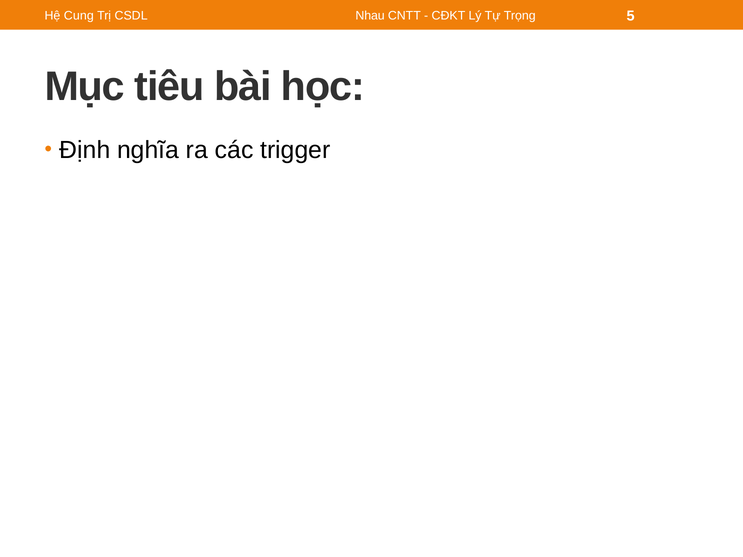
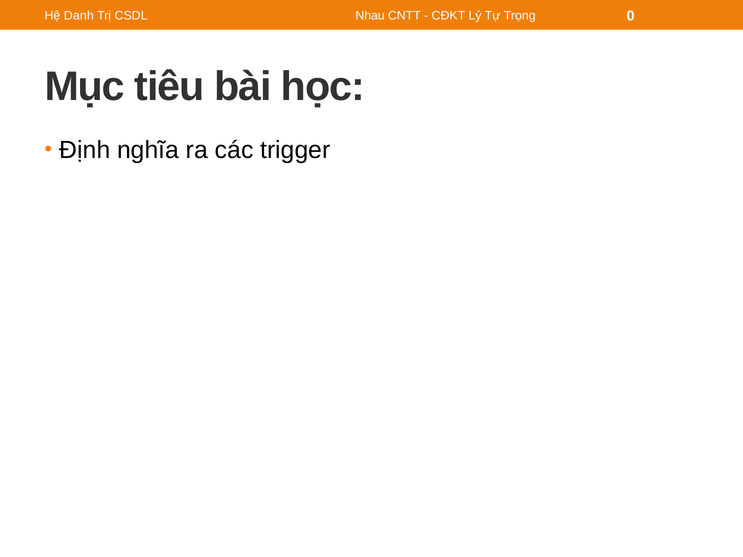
Cung: Cung -> Danh (79, 16)
5: 5 -> 0 (631, 16)
